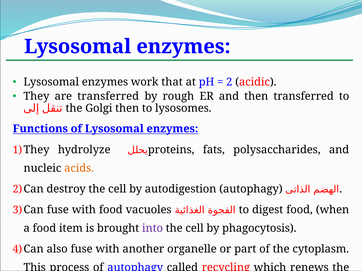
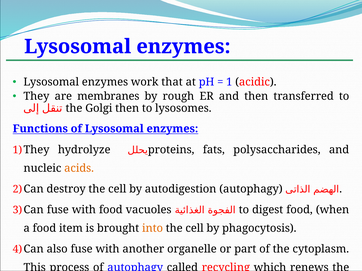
2: 2 -> 1 (229, 82)
are transferred: transferred -> membranes (108, 96)
into colour: purple -> orange (153, 229)
